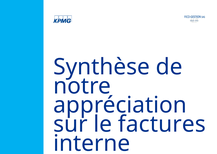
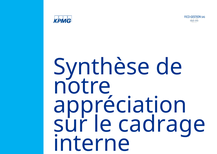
factures: factures -> cadrage (162, 124)
